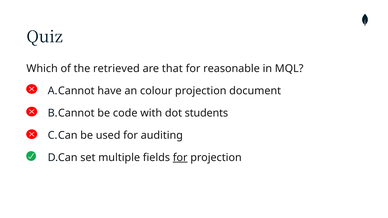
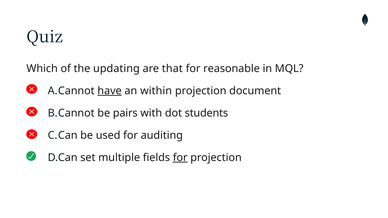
retrieved: retrieved -> updating (116, 69)
have underline: none -> present (110, 91)
colour: colour -> within (156, 91)
code: code -> pairs (125, 113)
